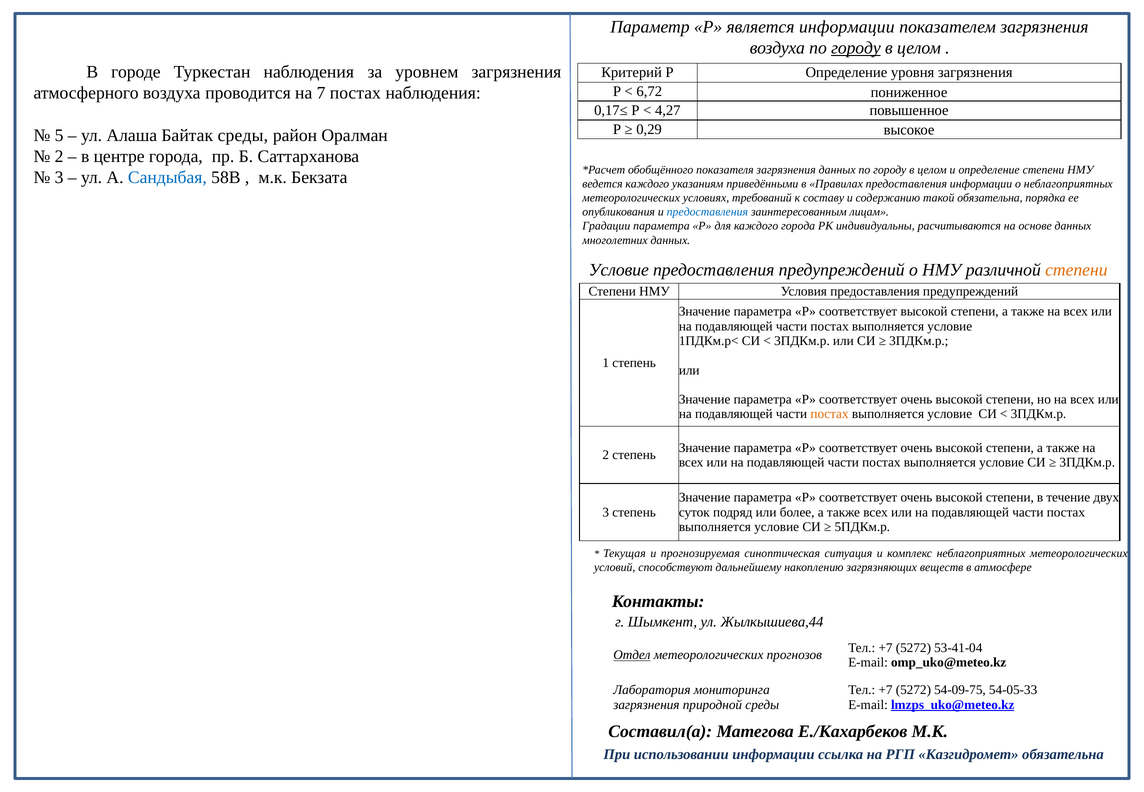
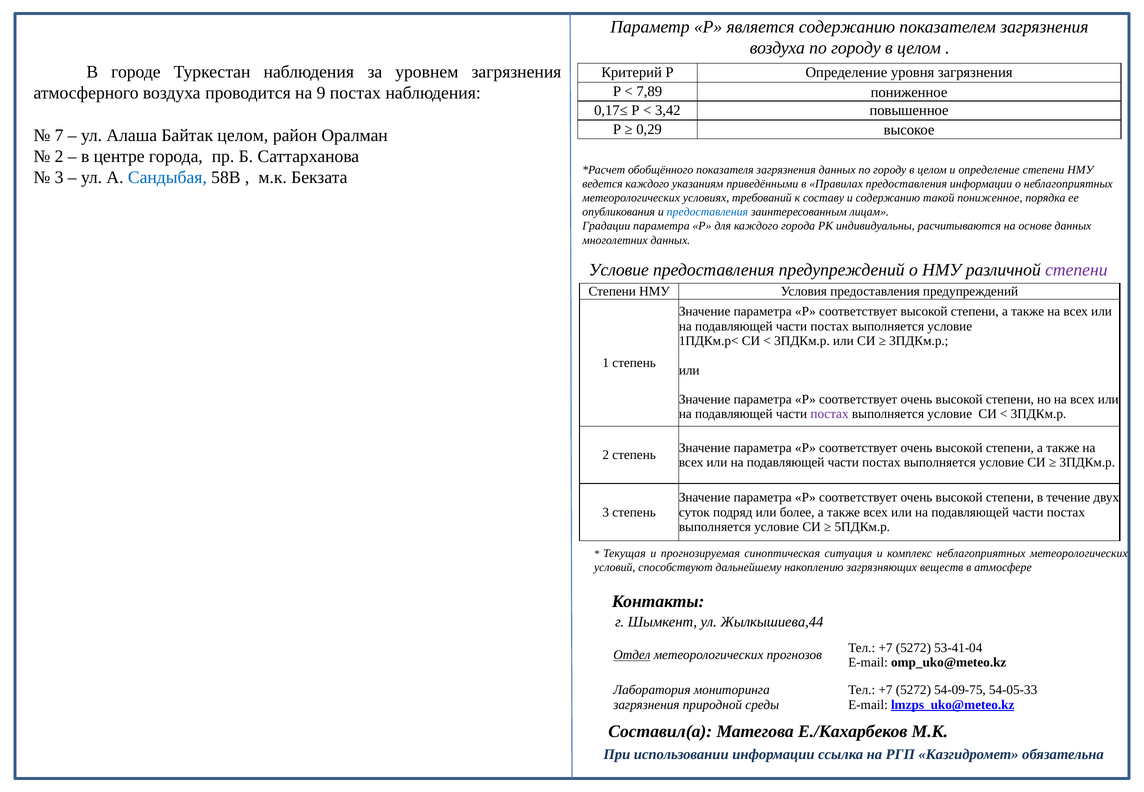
является информации: информации -> содержанию (847, 27)
городу underline: present -> none (856, 48)
6,72: 6,72 -> 7,89 (649, 91)
7: 7 -> 9 (321, 93)
4,27: 4,27 -> 3,42 (668, 110)
5: 5 -> 7 (59, 135)
Байтак среды: среды -> целом (243, 135)
такой обязательна: обязательна -> пониженное (990, 198)
степени colour: orange -> purple (1076, 270)
постах colour: orange -> purple (830, 414)
